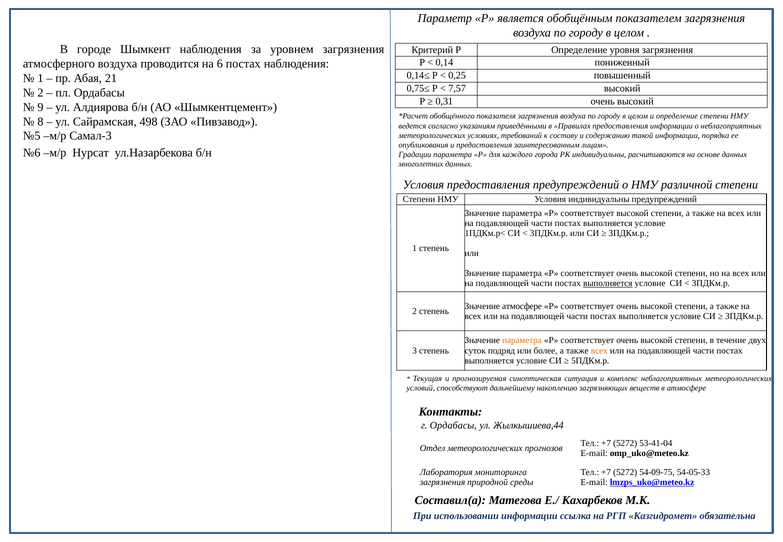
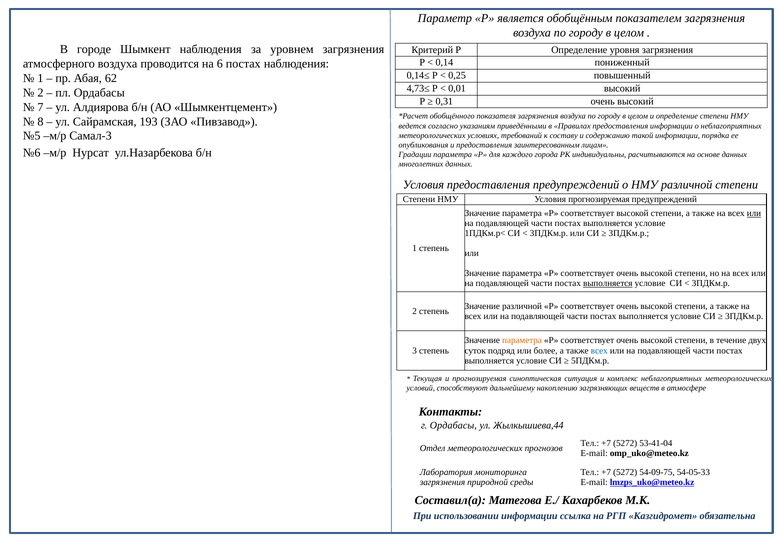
21: 21 -> 62 (111, 78)
0,75≤: 0,75≤ -> 4,73≤ (418, 88)
7,57: 7,57 -> 0,01 (457, 88)
9: 9 -> 7 (40, 107)
498: 498 -> 193 (149, 122)
Условия индивидуальны: индивидуальны -> прогнозируемая (599, 199)
или underline: none -> present (754, 213)
Значение атмосфере: атмосфере -> различной (522, 306)
всех colour: orange -> blue (599, 351)
